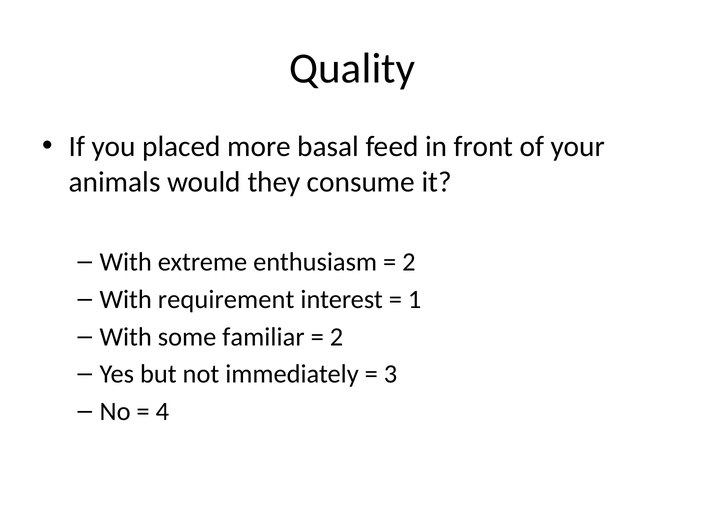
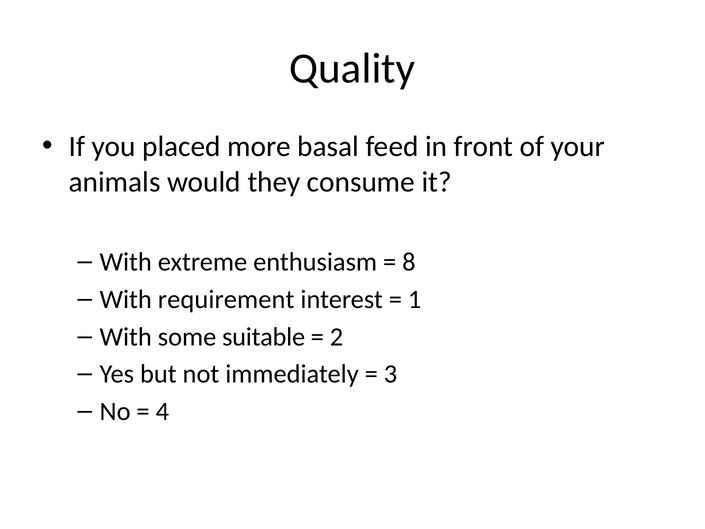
2: 2 -> 8 (409, 262)
familiar: familiar -> suitable (264, 337)
